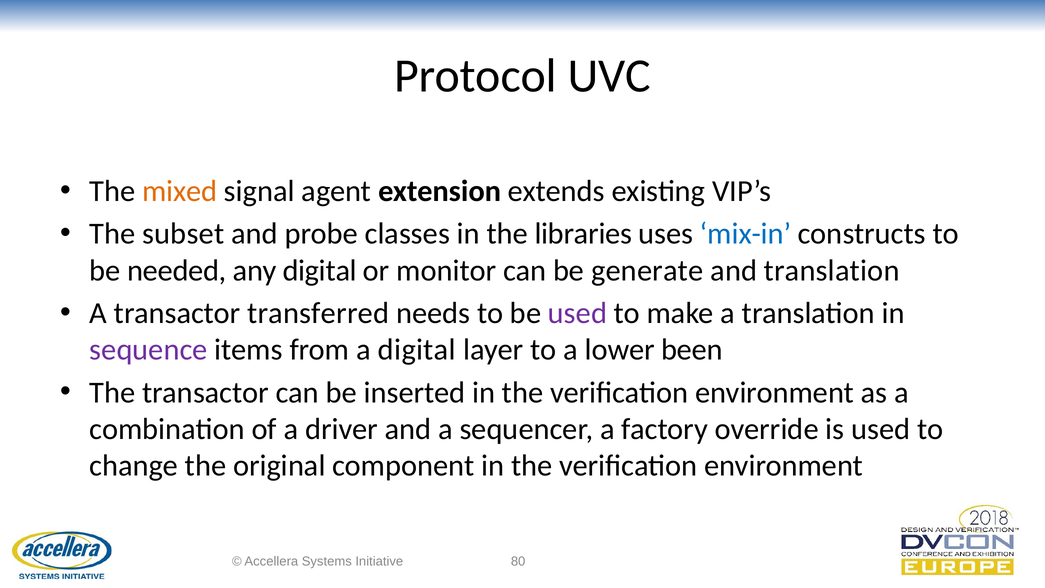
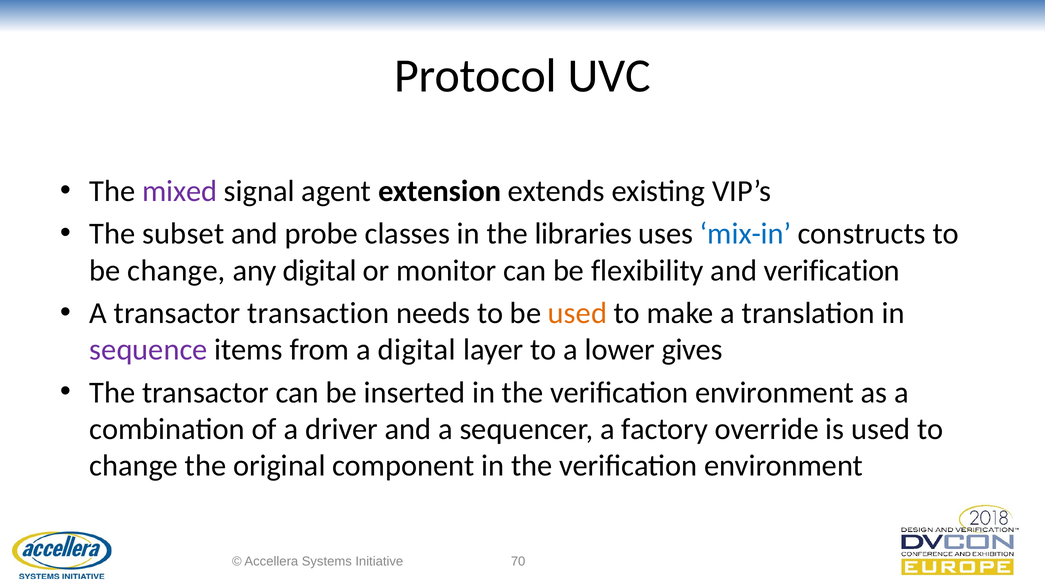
mixed colour: orange -> purple (180, 191)
be needed: needed -> change (176, 270)
generate: generate -> flexibility (647, 270)
and translation: translation -> verification (832, 270)
transferred: transferred -> transaction (318, 313)
used colour: purple -> orange (577, 313)
been: been -> gives (692, 350)
80: 80 -> 70 (518, 561)
